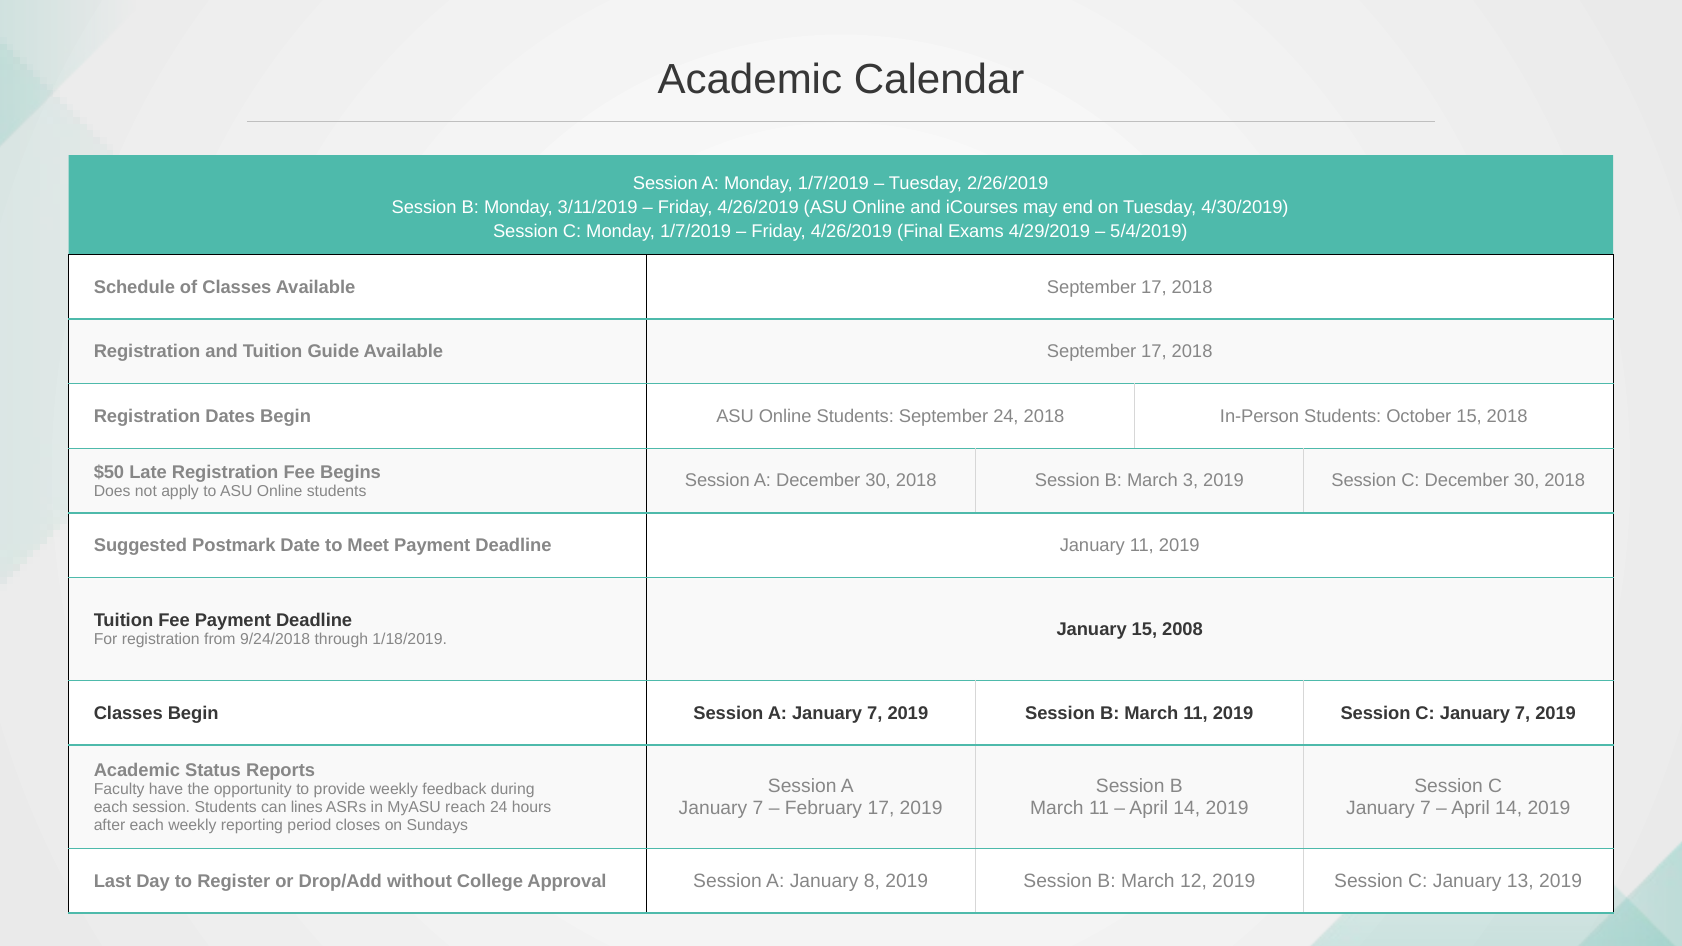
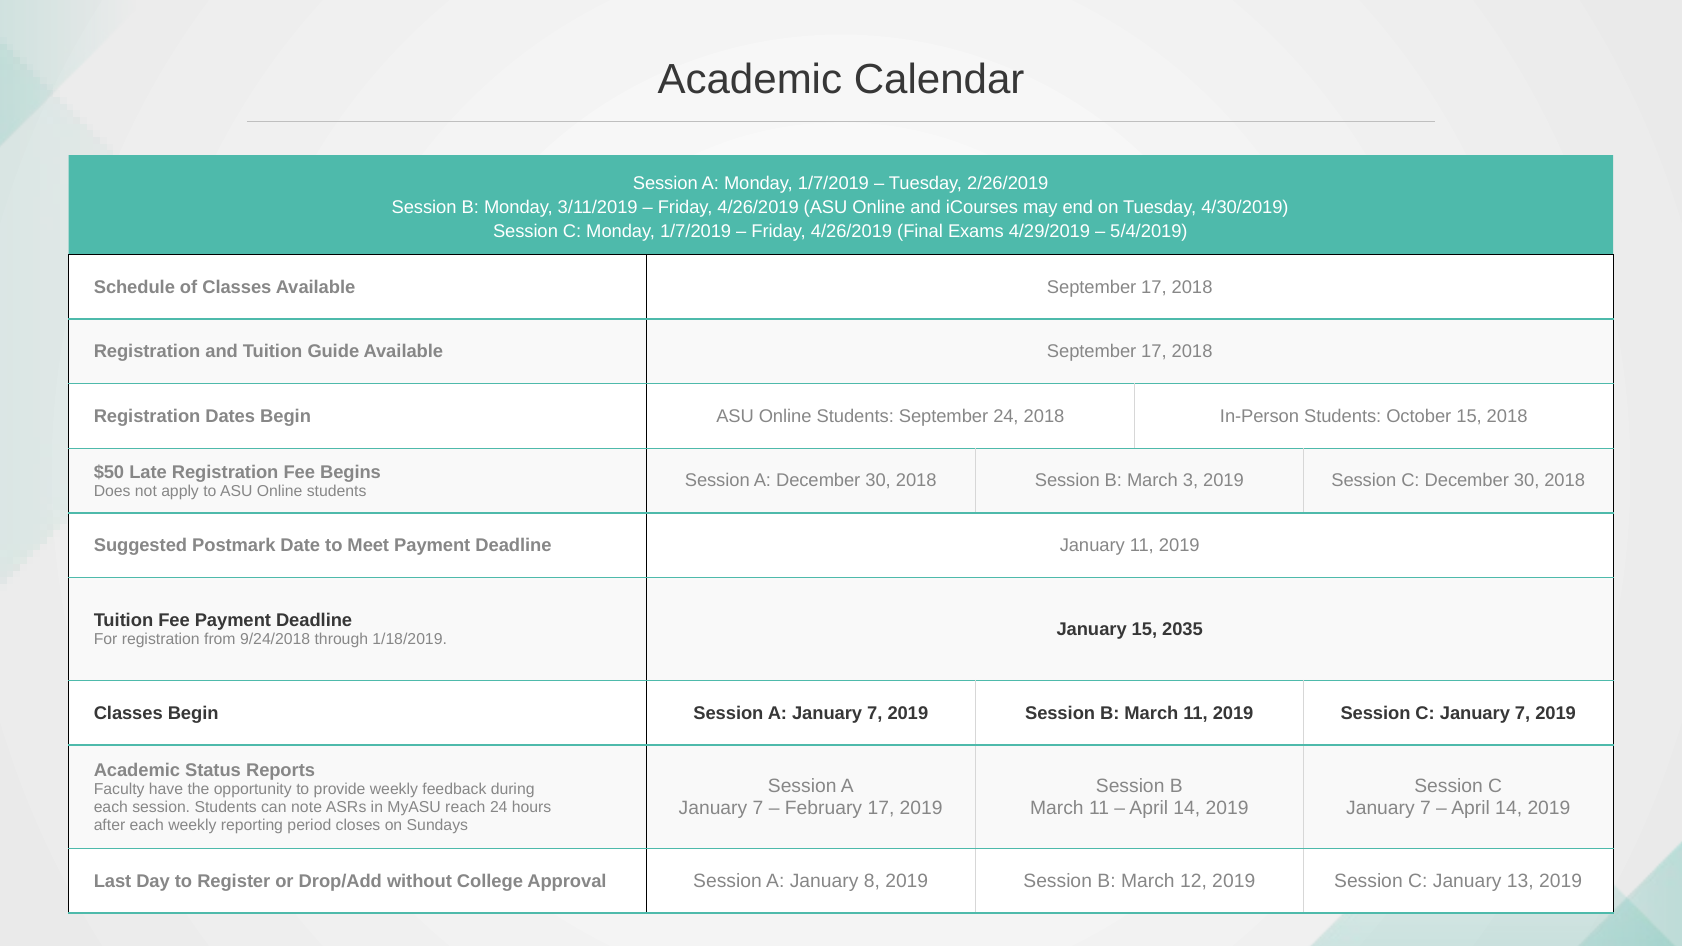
2008: 2008 -> 2035 (1182, 629)
lines: lines -> note (307, 807)
